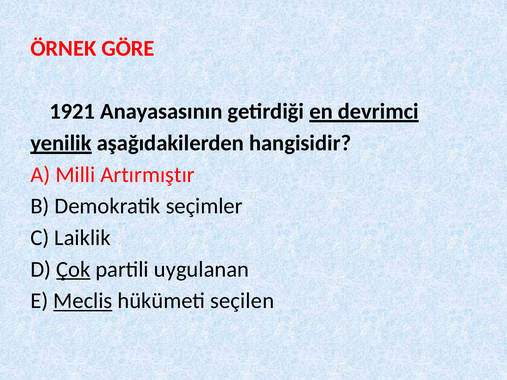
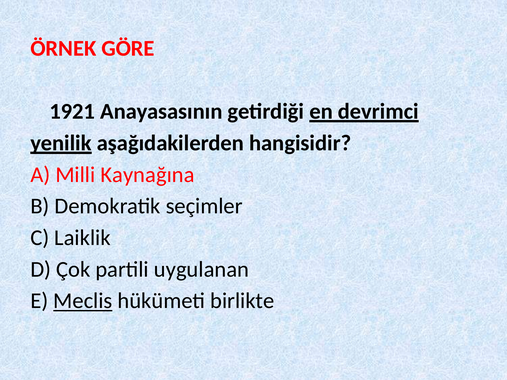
Artırmıştır: Artırmıştır -> Kaynağına (148, 175)
Çok underline: present -> none (73, 269)
seçilen: seçilen -> birlikte (242, 301)
